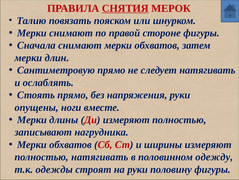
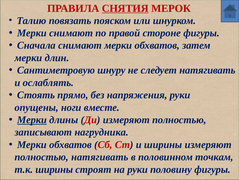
Сантиметровую прямо: прямо -> шнуру (111, 70)
Мерки underline: none -> present (32, 119)
одежду: одежду -> точкам (214, 156)
т.к одежды: одежды -> ширины (54, 169)
